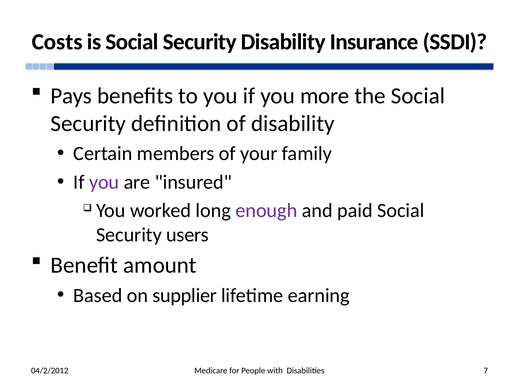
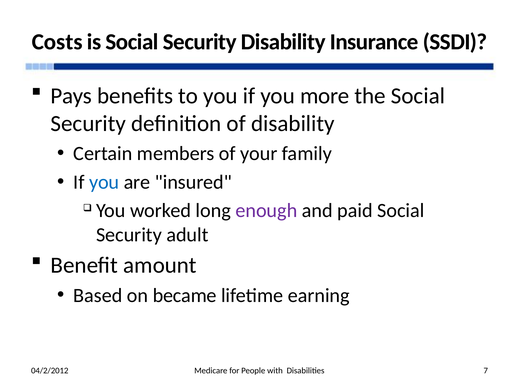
you colour: purple -> blue (104, 182)
users: users -> adult (187, 235)
supplier: supplier -> became (185, 296)
